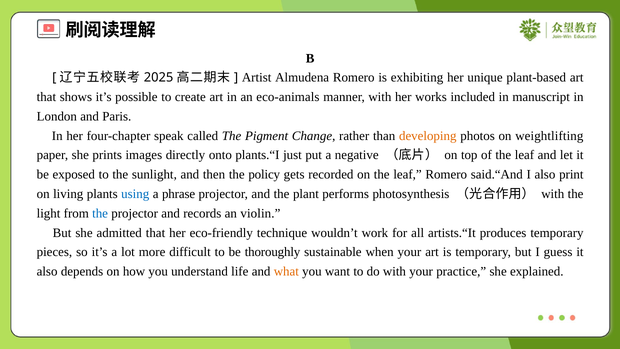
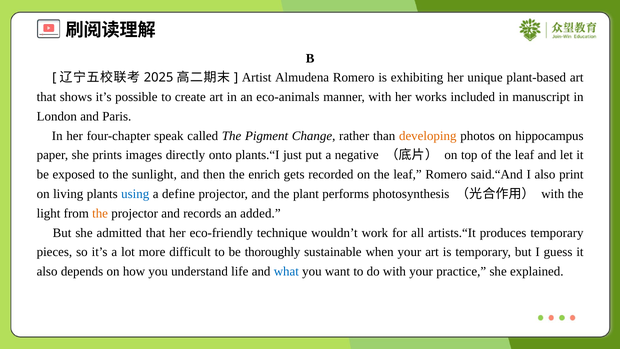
weightlifting: weightlifting -> hippocampus (549, 136)
policy: policy -> enrich (264, 174)
phrase: phrase -> define (178, 194)
the colour: blue -> orange (100, 213)
violin: violin -> added (260, 213)
what colour: orange -> blue (286, 271)
